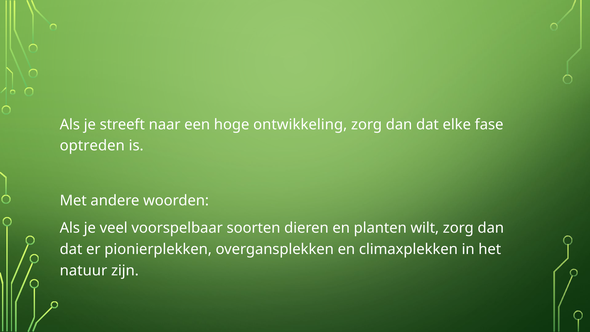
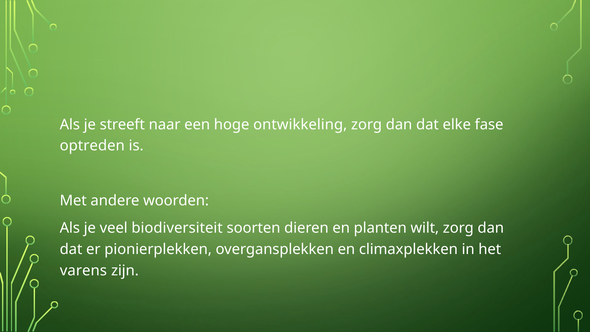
voorspelbaar: voorspelbaar -> biodiversiteit (177, 228)
natuur: natuur -> varens (83, 270)
